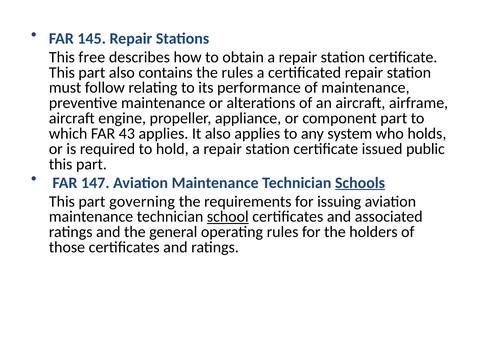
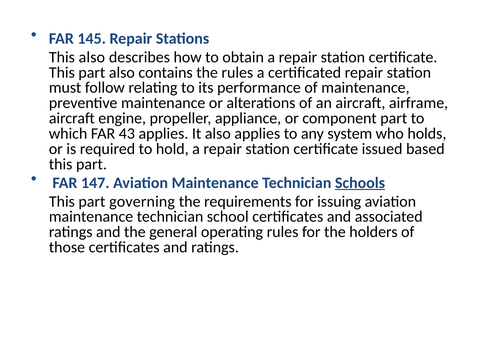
This free: free -> also (92, 57)
public: public -> based (425, 149)
school underline: present -> none (228, 217)
